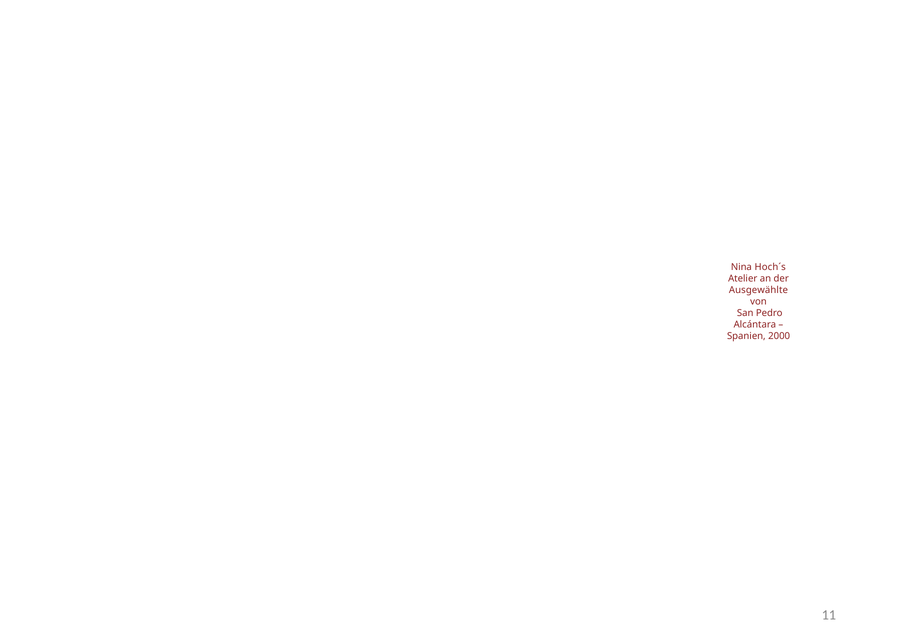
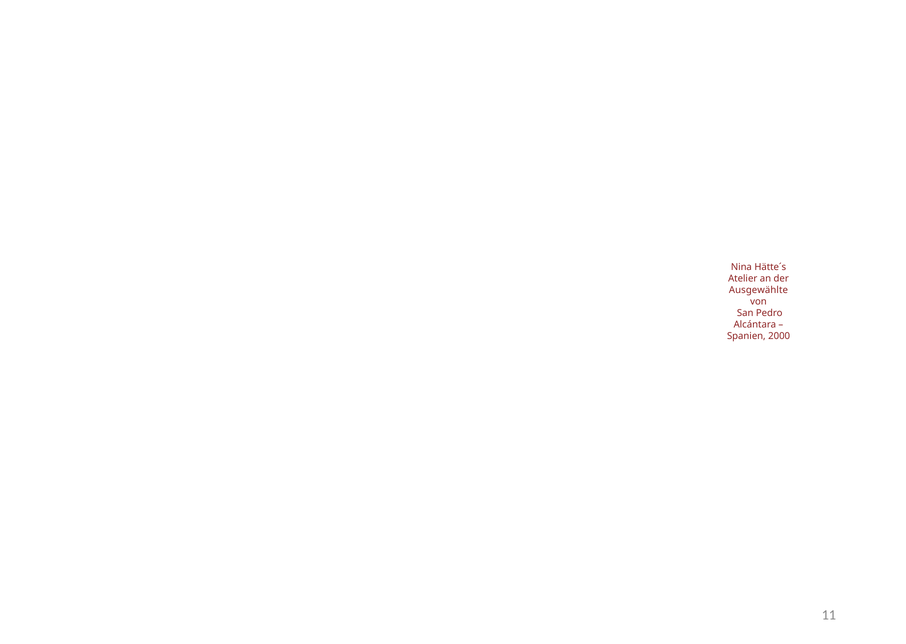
Hoch´s: Hoch´s -> Hätte´s (770, 267)
